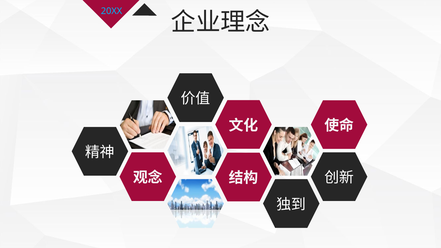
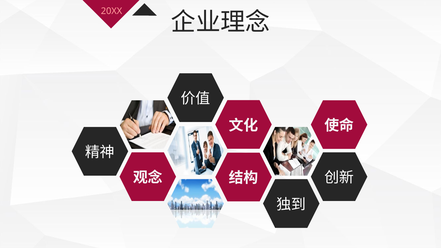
20XX colour: light blue -> pink (112, 11)
